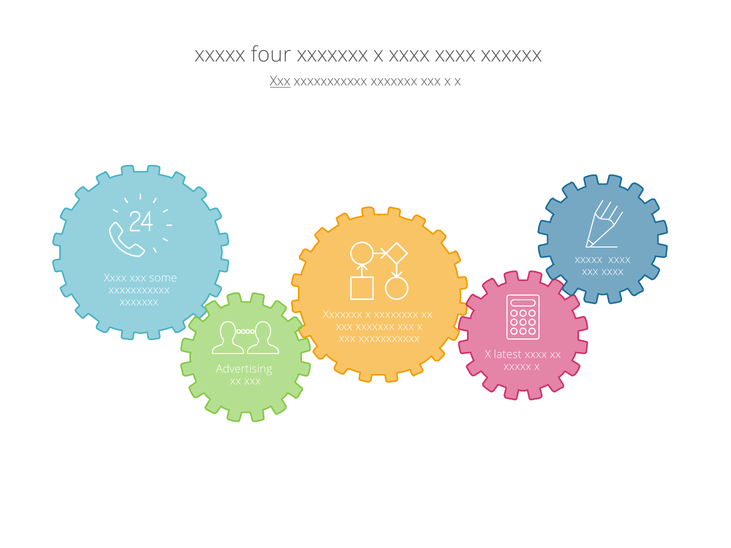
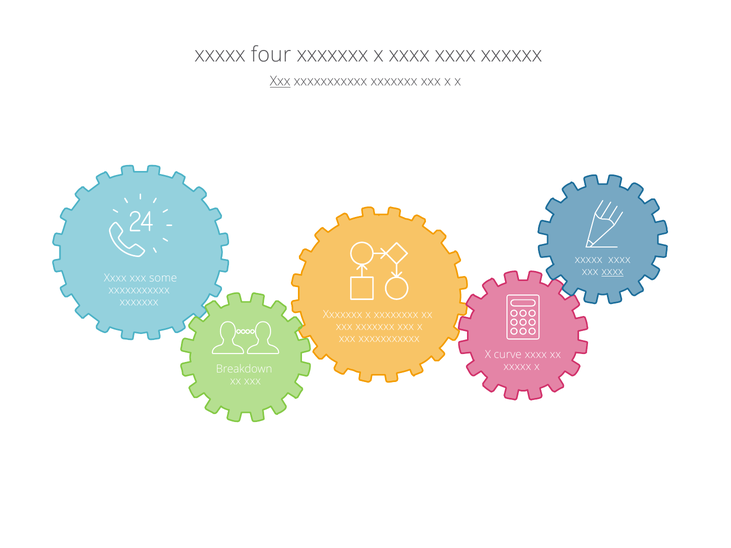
xxxx underline: none -> present (613, 272)
latest: latest -> curve (508, 355)
Advertising: Advertising -> Breakdown (244, 369)
